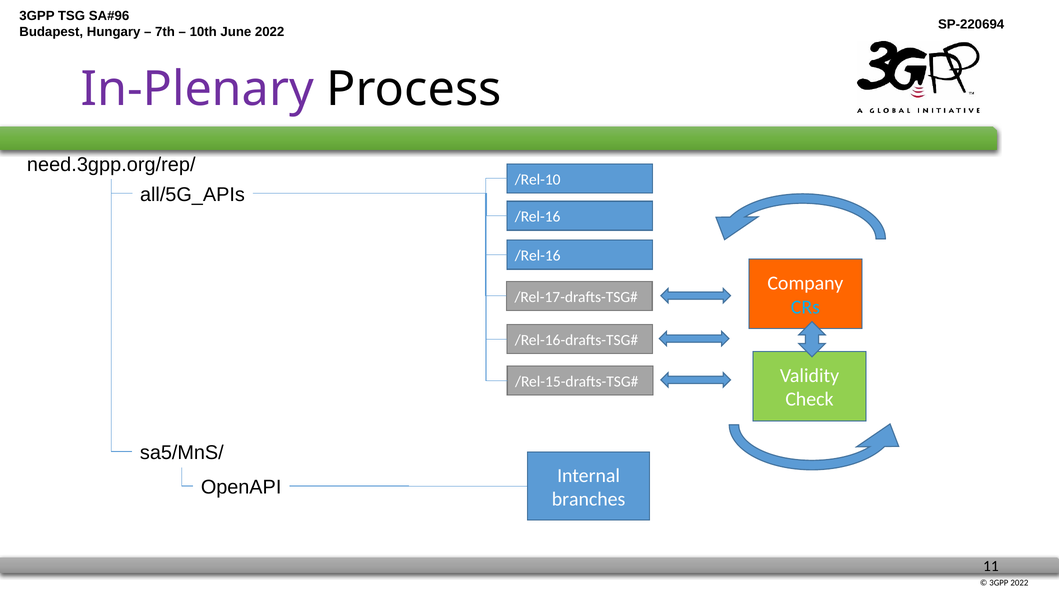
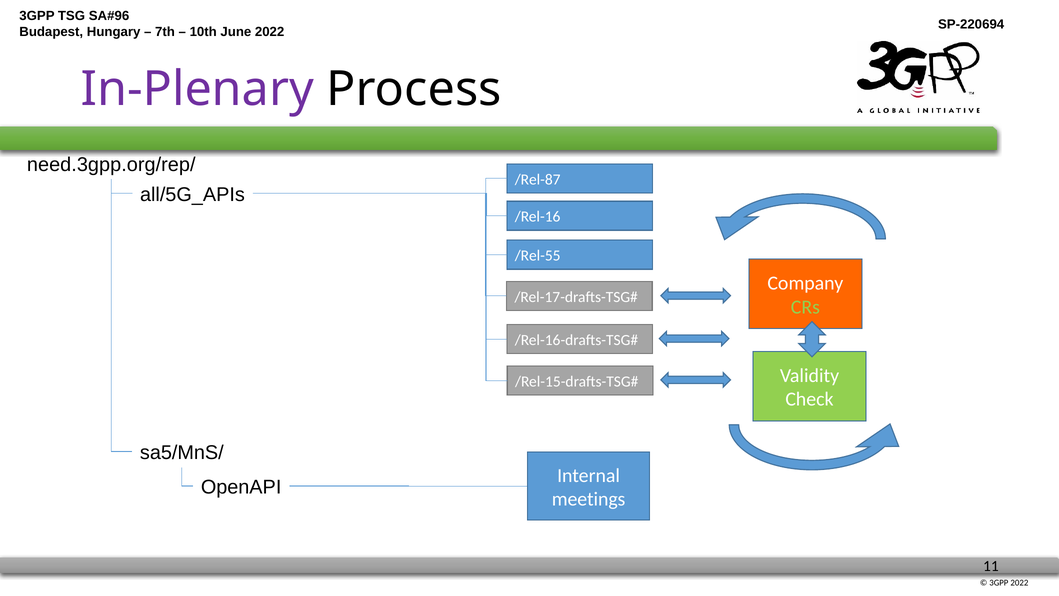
/Rel-10: /Rel-10 -> /Rel-87 (538, 179)
/Rel-16: /Rel-16 -> /Rel-55 (538, 256)
CRs colour: light blue -> light green (805, 307)
branches: branches -> meetings (589, 499)
